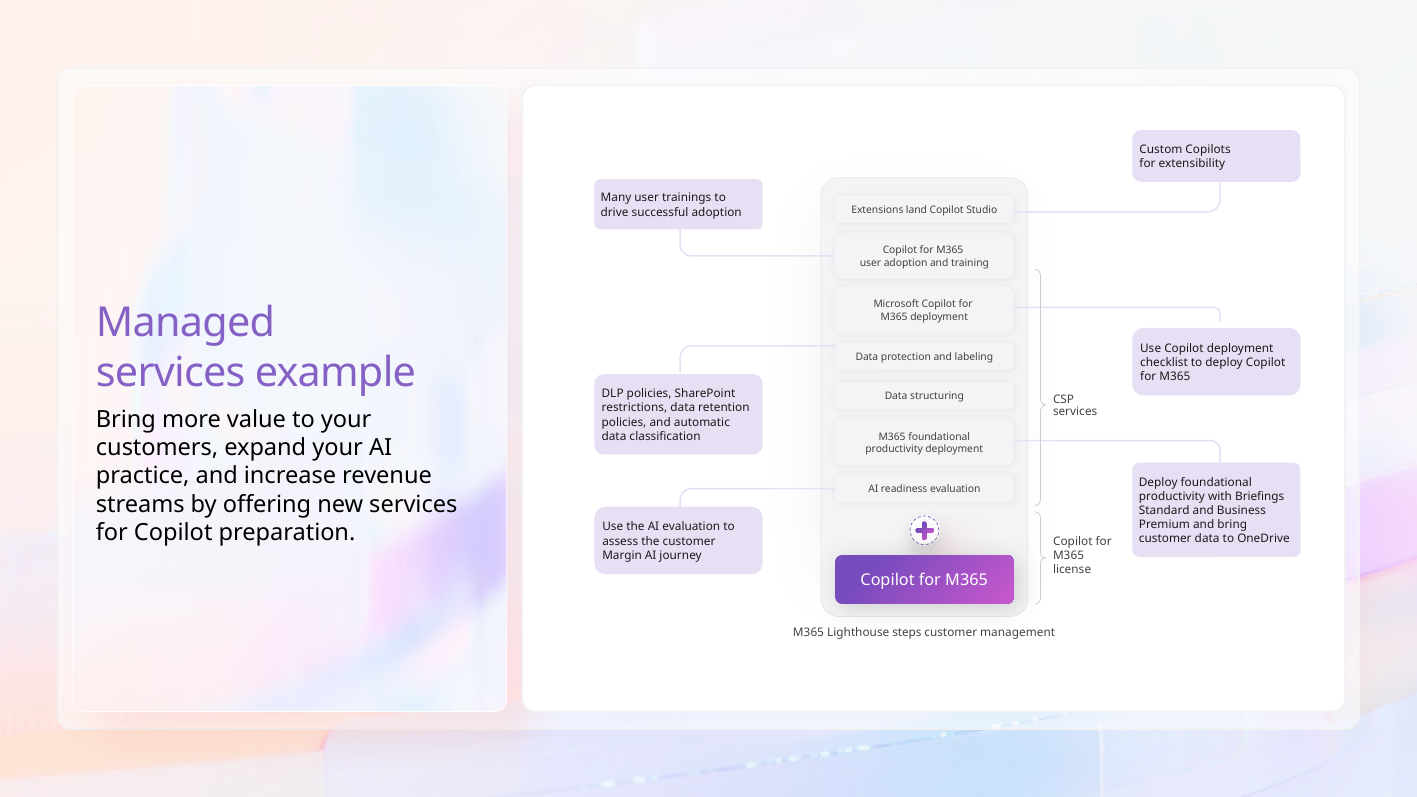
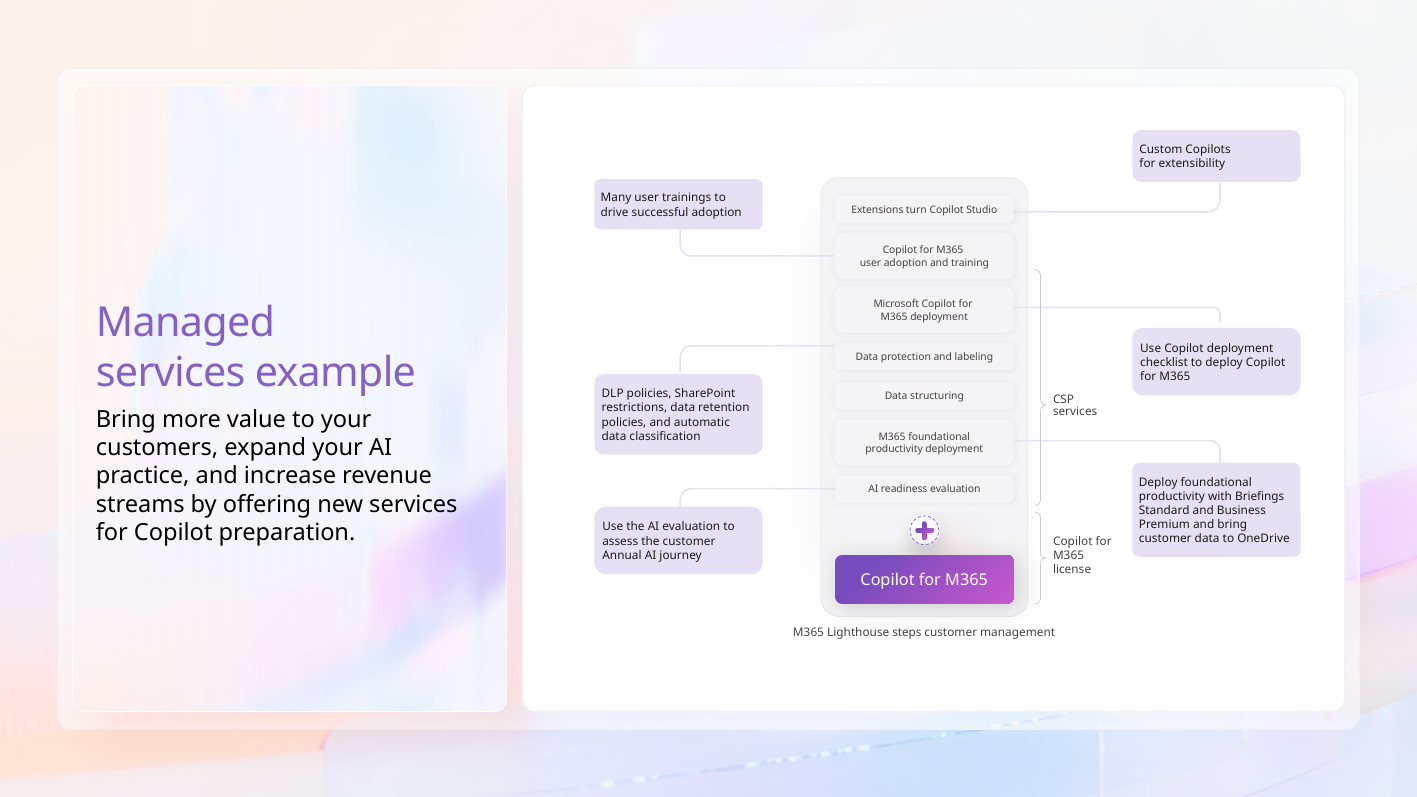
land: land -> turn (916, 210)
Margin: Margin -> Annual (622, 555)
